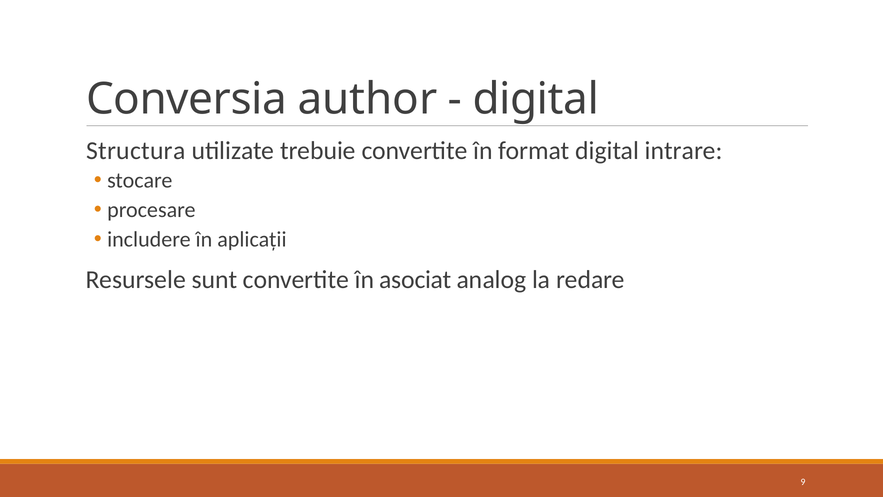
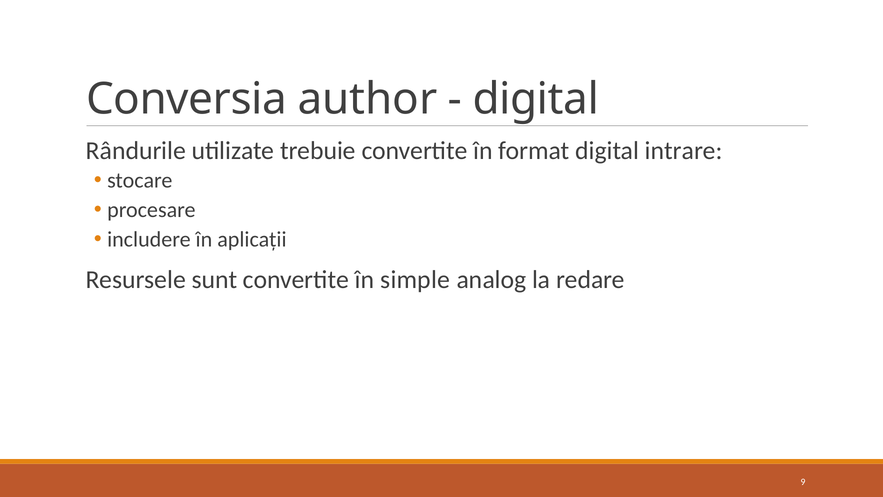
Structura: Structura -> Rândurile (136, 151)
asociat: asociat -> simple (415, 280)
